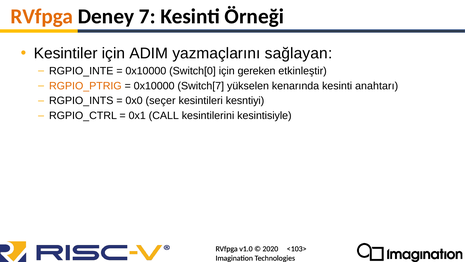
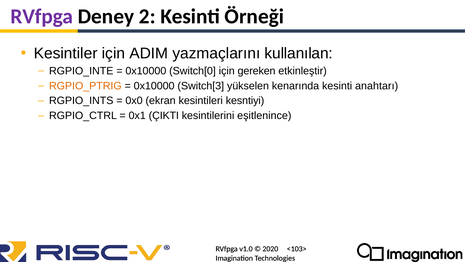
RVfpga colour: orange -> purple (42, 16)
7: 7 -> 2 (147, 16)
sağlayan: sağlayan -> kullanılan (299, 53)
Switch[7: Switch[7 -> Switch[3 (201, 86)
seçer: seçer -> ekran (161, 101)
CALL: CALL -> ÇIKTI (164, 116)
kesintisiyle: kesintisiyle -> eşitlenince (264, 116)
